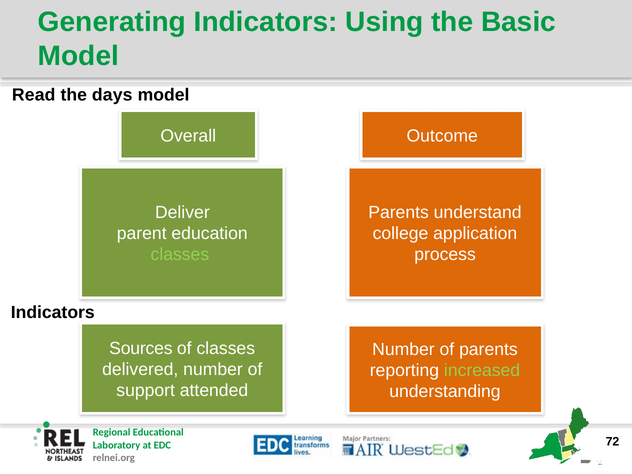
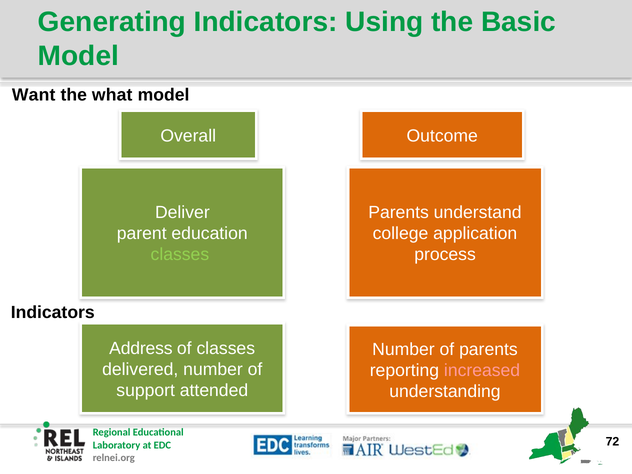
Read: Read -> Want (34, 95)
days: days -> what (112, 95)
Sources: Sources -> Address (141, 348)
increased colour: light green -> pink (482, 370)
